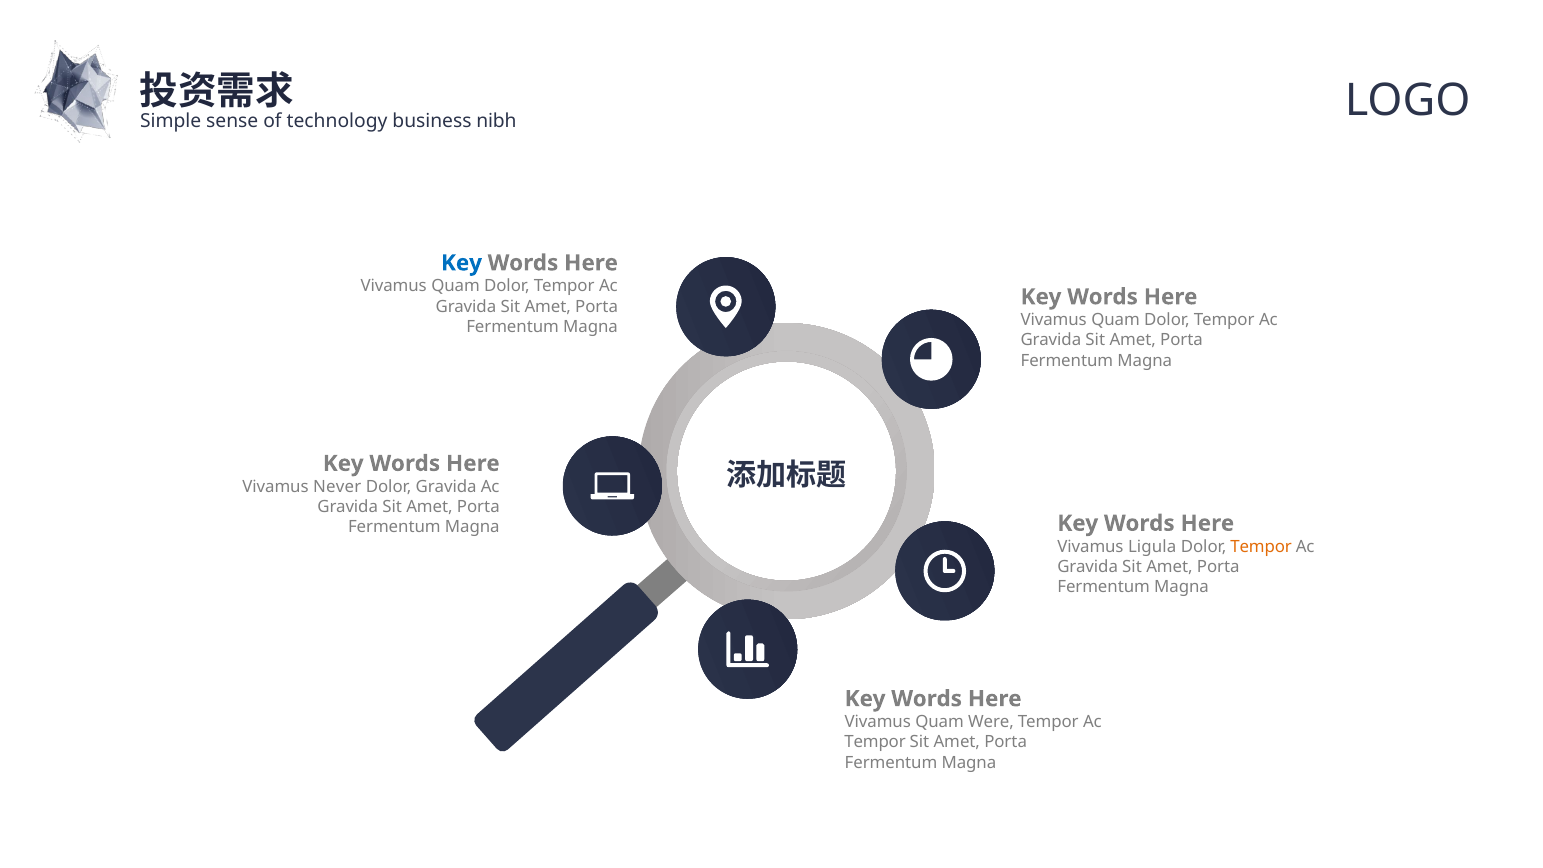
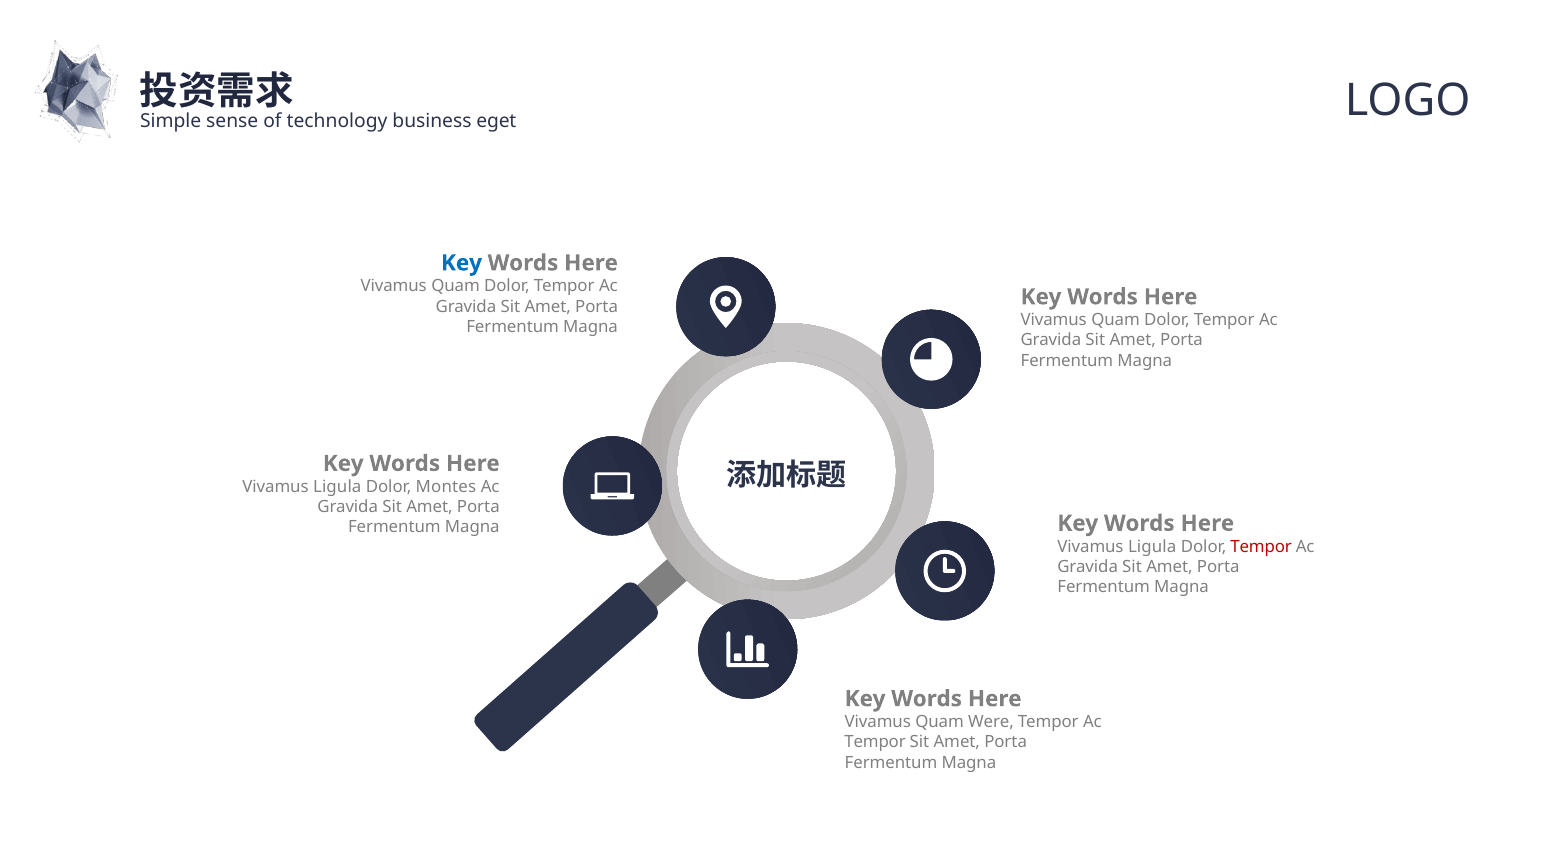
nibh: nibh -> eget (496, 121)
Never: Never -> Ligula (337, 487)
Dolor Gravida: Gravida -> Montes (446, 487)
Tempor colour: orange -> red (1261, 547)
